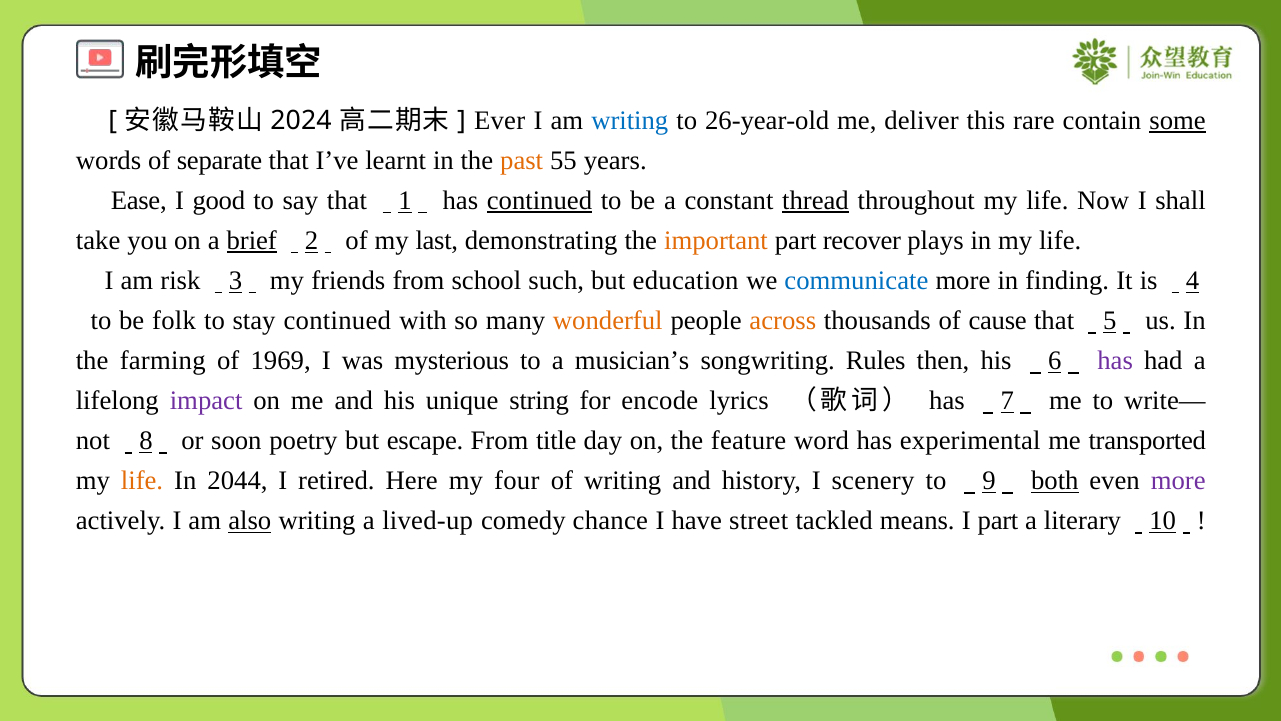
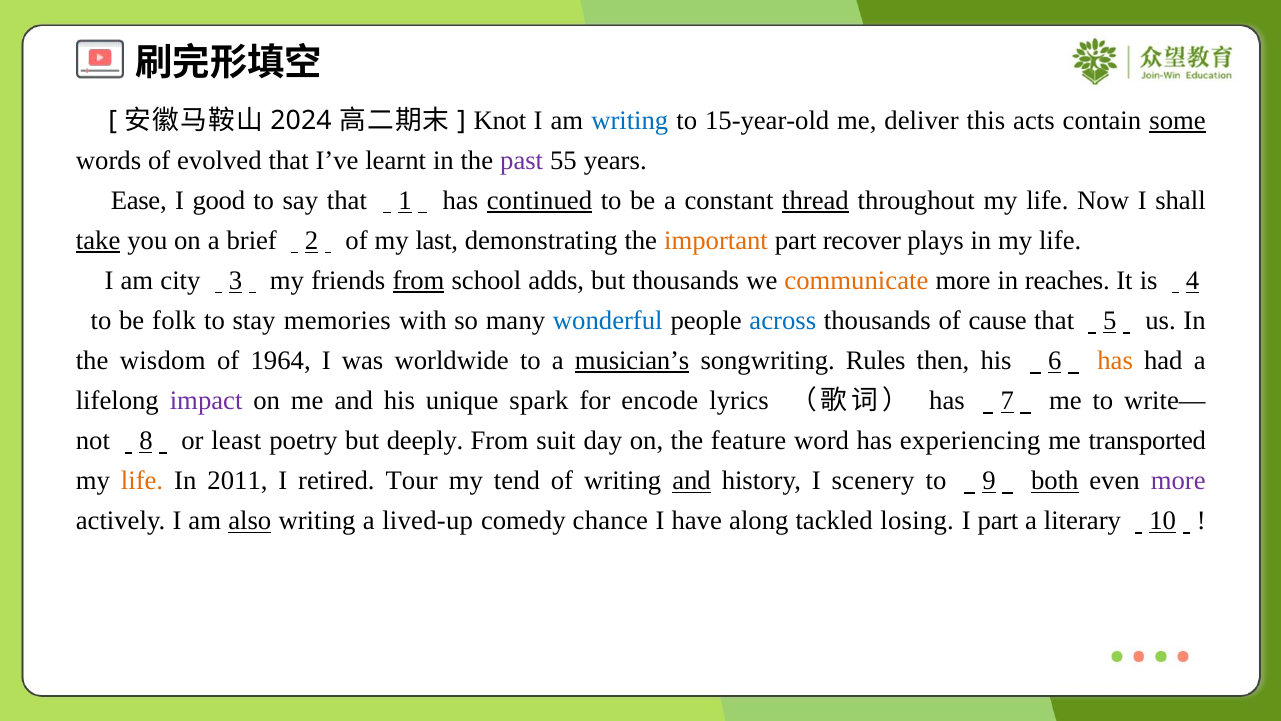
Ever: Ever -> Knot (500, 120)
26-year-old: 26-year-old -> 15-year-old (767, 120)
rare: rare -> acts (1034, 120)
separate: separate -> evolved (219, 160)
past colour: orange -> purple (522, 160)
take underline: none -> present (98, 240)
brief underline: present -> none (252, 240)
risk: risk -> city (180, 281)
from underline: none -> present (418, 281)
such: such -> adds (556, 281)
but education: education -> thousands (686, 281)
communicate colour: blue -> orange (856, 281)
finding: finding -> reaches (1067, 281)
stay continued: continued -> memories (337, 321)
wonderful colour: orange -> blue (608, 321)
across colour: orange -> blue (783, 321)
farming: farming -> wisdom (163, 361)
1969: 1969 -> 1964 (281, 361)
mysterious: mysterious -> worldwide (452, 361)
musician’s underline: none -> present (632, 361)
has colour: purple -> orange (1115, 361)
string: string -> spark (539, 401)
soon: soon -> least (236, 441)
escape: escape -> deeply (425, 441)
title: title -> suit (556, 441)
experimental: experimental -> experiencing (970, 441)
2044: 2044 -> 2011 (237, 481)
Here: Here -> Tour (412, 481)
four: four -> tend (517, 481)
and underline: none -> present (692, 481)
street: street -> along (759, 521)
means: means -> losing (917, 521)
